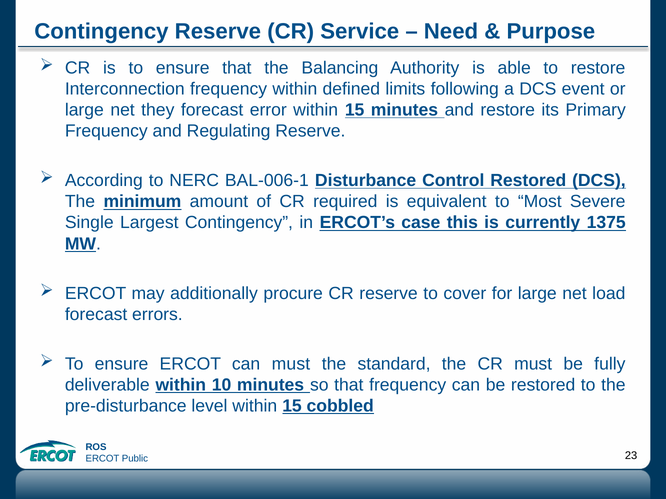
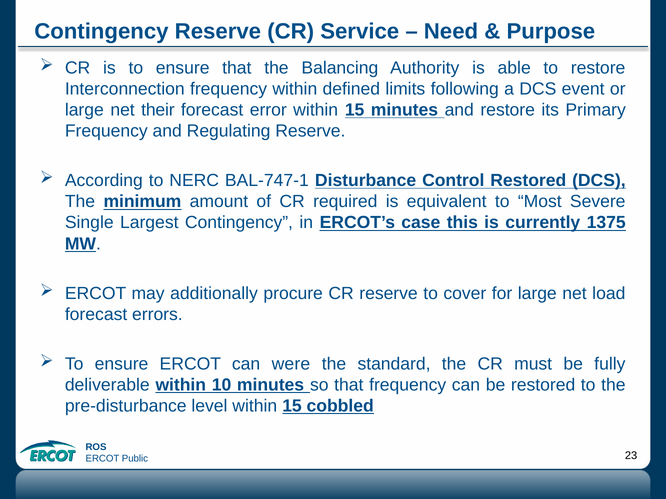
they: they -> their (158, 110)
BAL-006-1: BAL-006-1 -> BAL-747-1 (267, 181)
can must: must -> were (291, 364)
